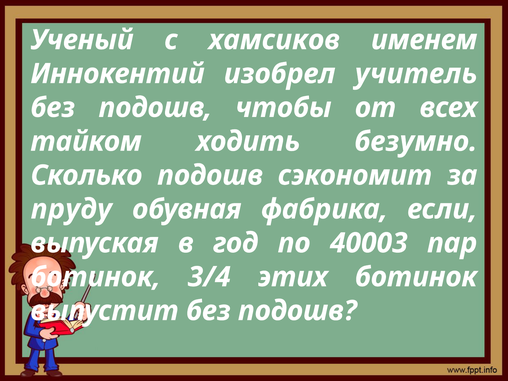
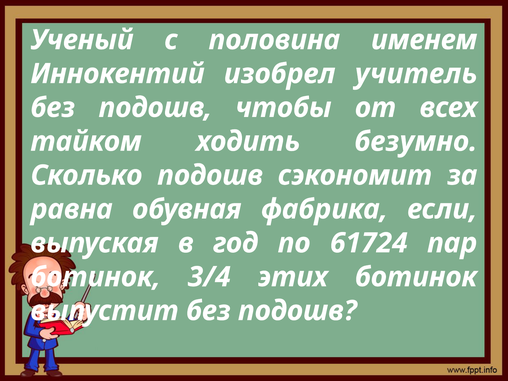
хамсиков: хамсиков -> половина (274, 40)
пруду: пруду -> равна (72, 209)
40003: 40003 -> 61724 (369, 243)
